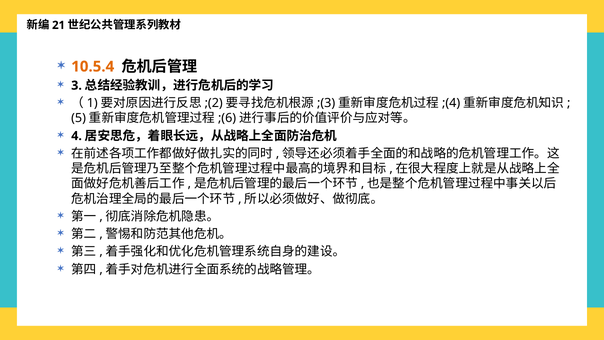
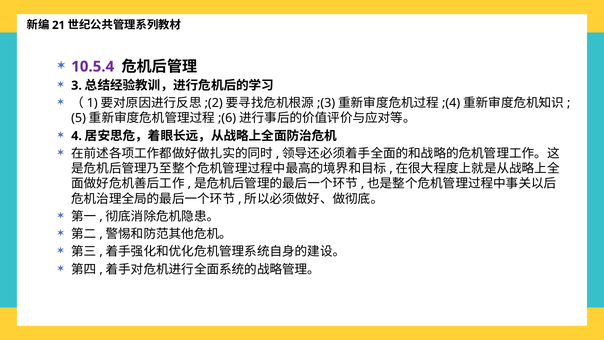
10.5.4 colour: orange -> purple (93, 67)
